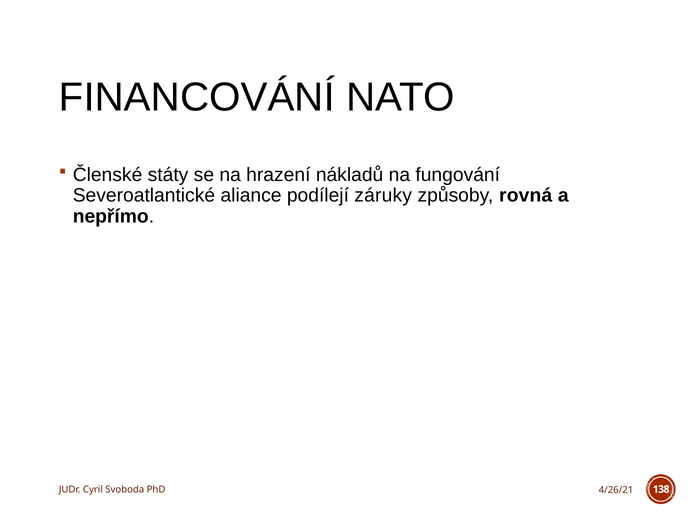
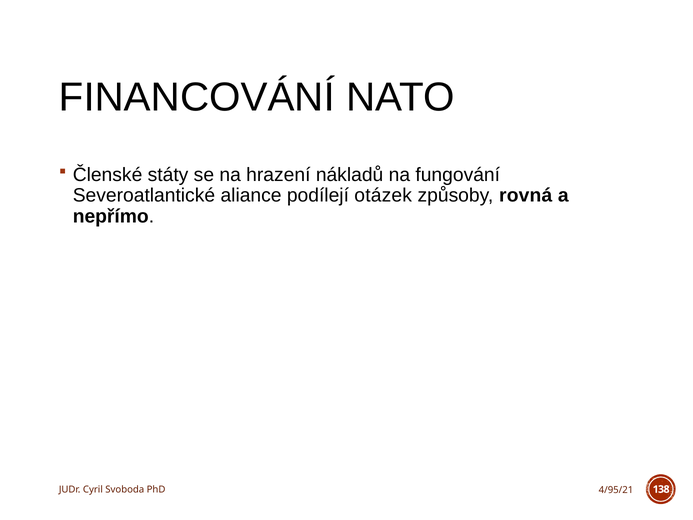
záruky: záruky -> otázek (383, 195)
4/26/21: 4/26/21 -> 4/95/21 (616, 490)
